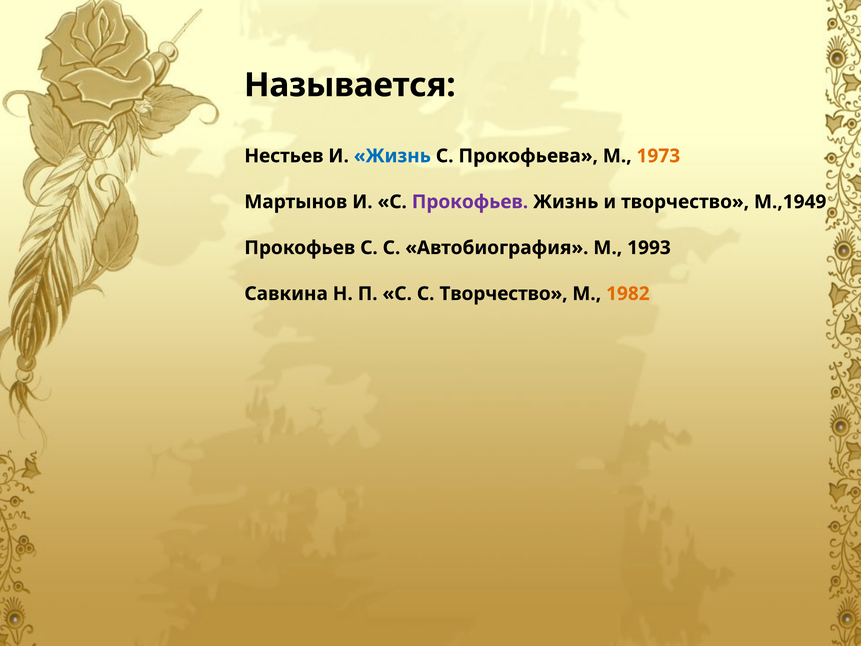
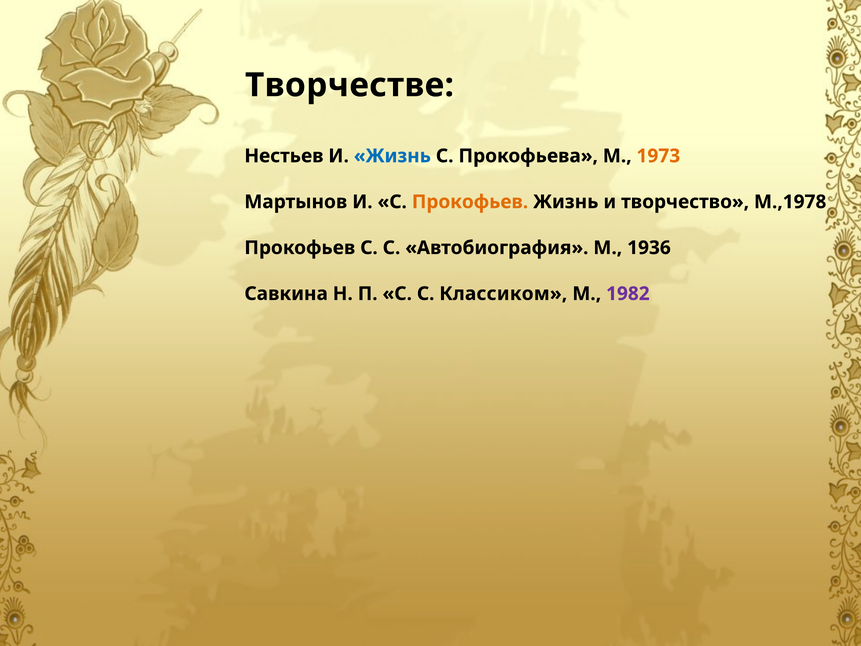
Называется: Называется -> Творчестве (349, 85)
Прокофьев colour: purple -> orange (470, 202)
М.,1949: М.,1949 -> М.,1978 (790, 202)
1993: 1993 -> 1936 (649, 248)
С Творчество: Творчество -> Классиком (503, 294)
1982 colour: orange -> purple (628, 294)
